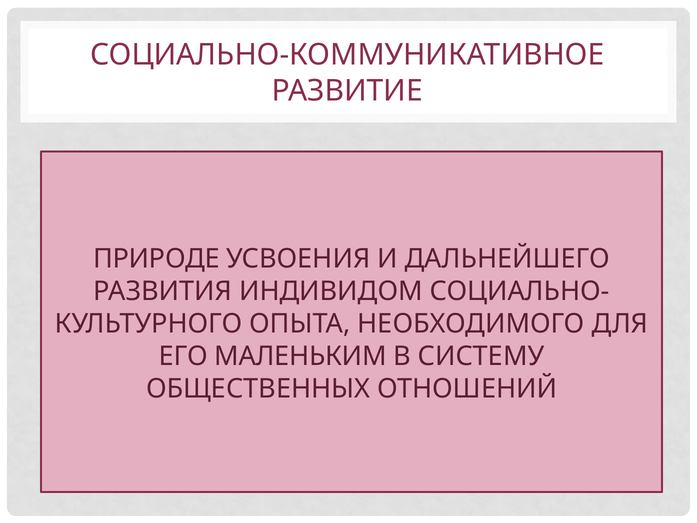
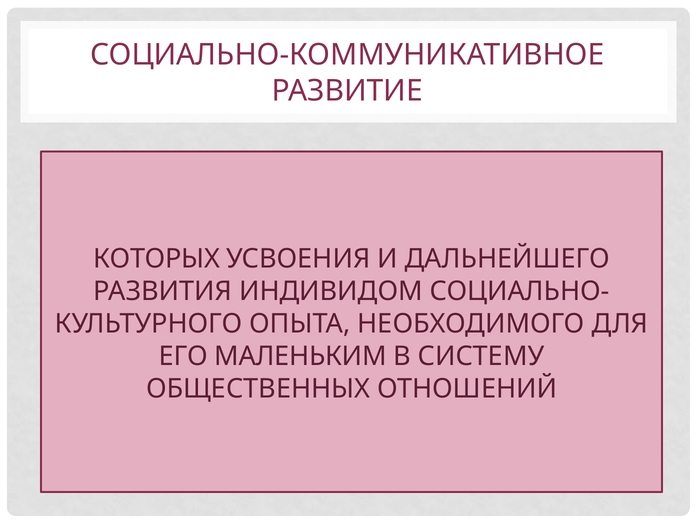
ПРИРОДЕ: ПРИРОДЕ -> КОТОРЫХ (157, 259)
